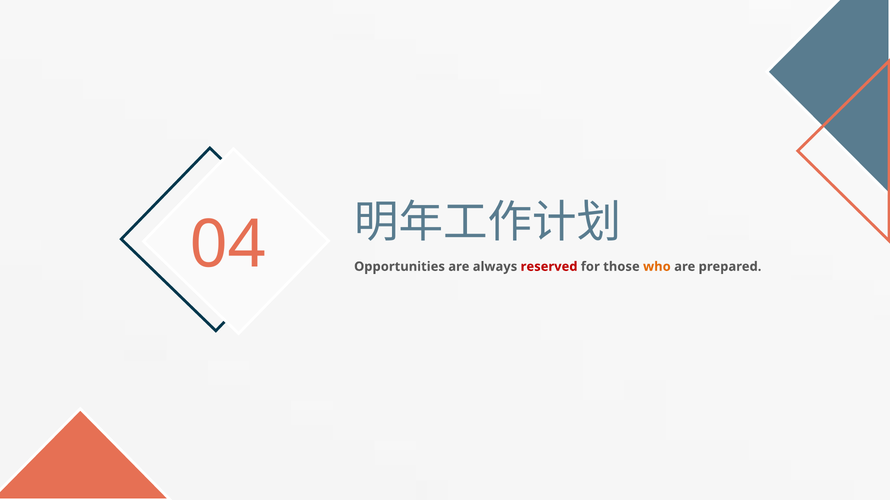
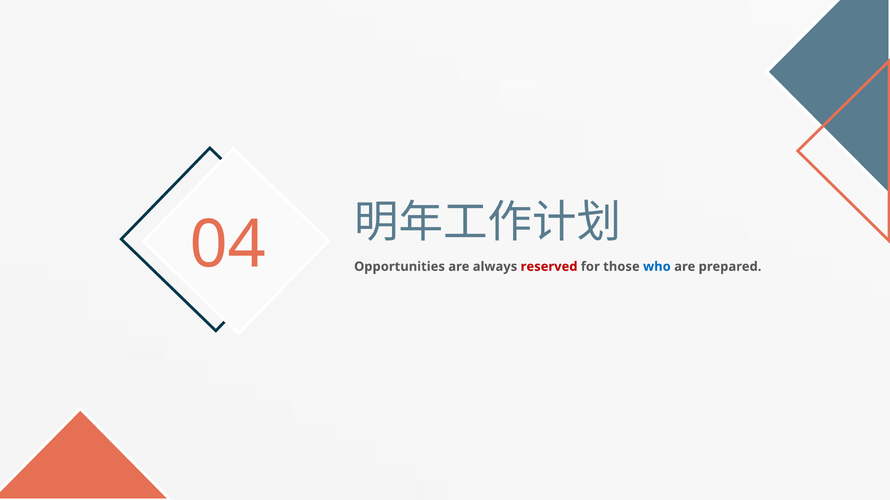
who colour: orange -> blue (657, 267)
